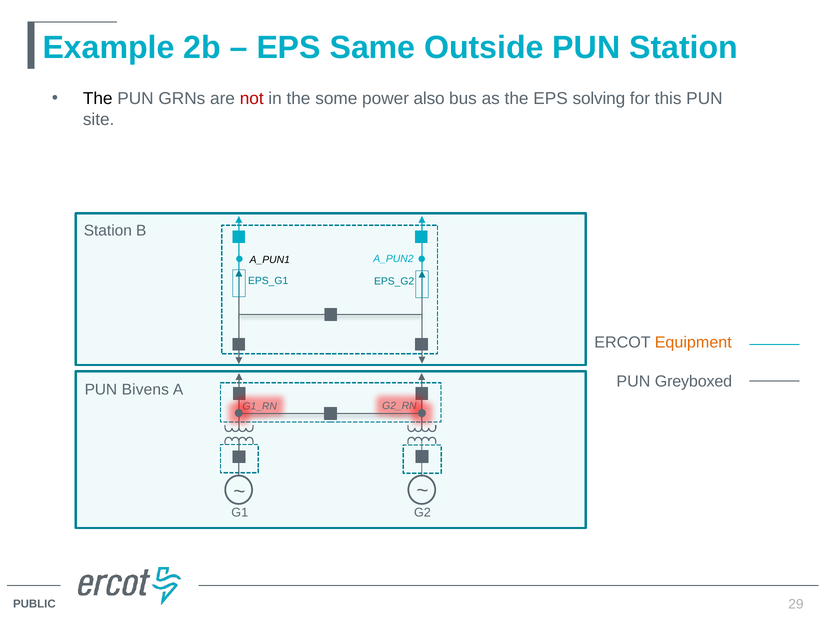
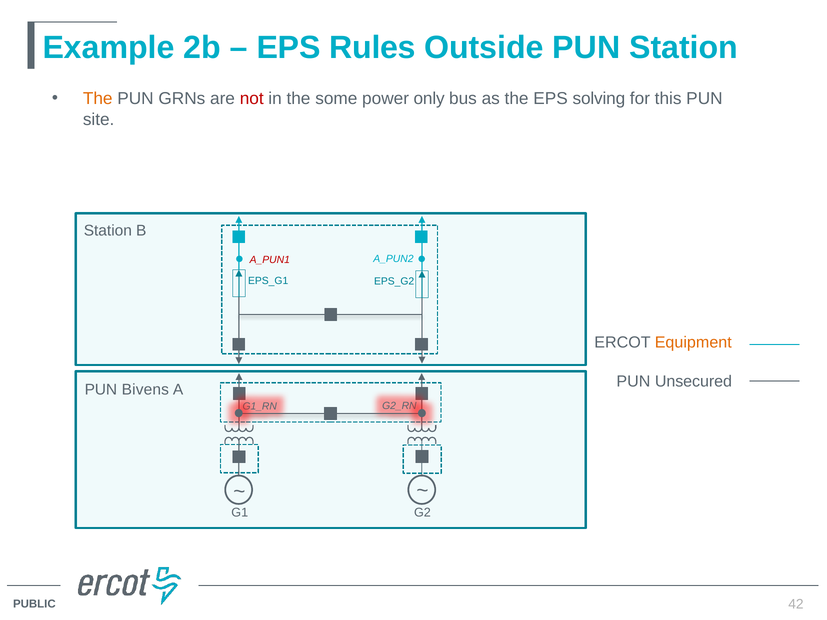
Same: Same -> Rules (373, 48)
The colour: black -> orange (98, 99)
also: also -> only (429, 99)
A_PUN1 colour: black -> red (270, 260)
Greyboxed: Greyboxed -> Unsecured (693, 381)
29: 29 -> 42 (796, 604)
